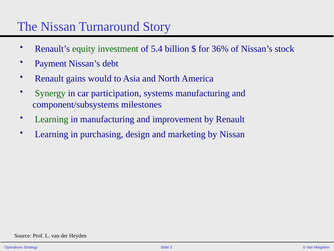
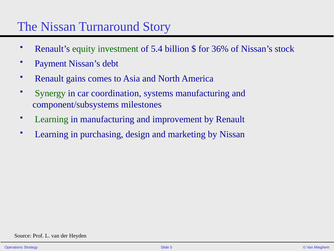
would: would -> comes (100, 78)
participation: participation -> coordination (116, 93)
